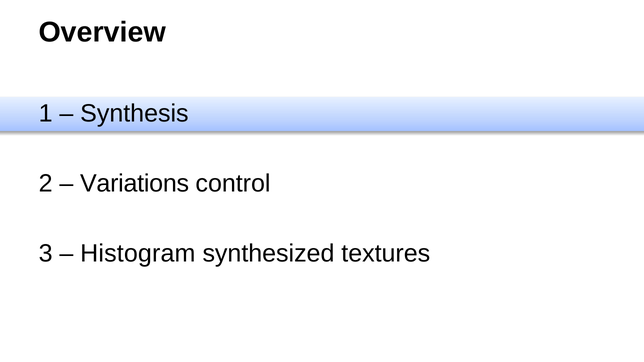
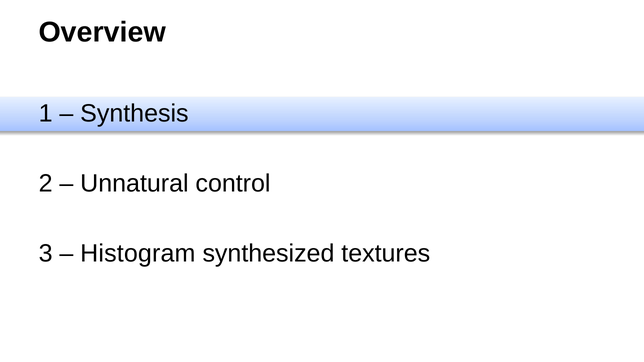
Variations: Variations -> Unnatural (134, 184)
